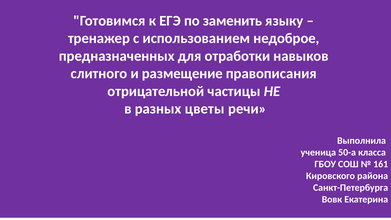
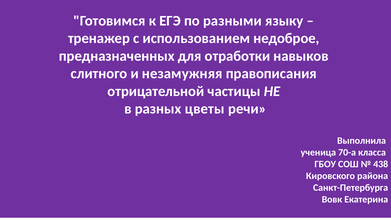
заменить: заменить -> разными (232, 21)
размещение: размещение -> незамужняя (182, 74)
50-а: 50-а -> 70-а (347, 152)
161: 161 -> 438 (381, 164)
